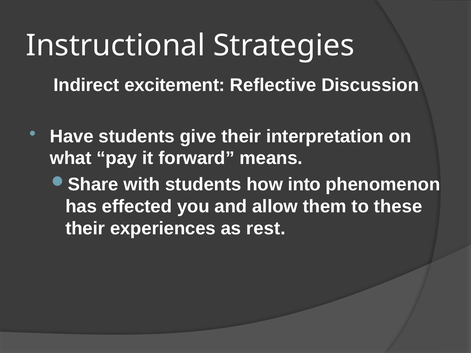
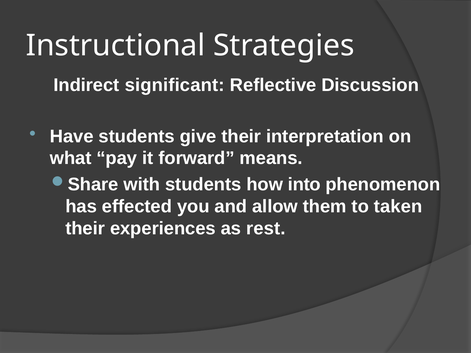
excitement: excitement -> significant (175, 85)
these: these -> taken (398, 207)
